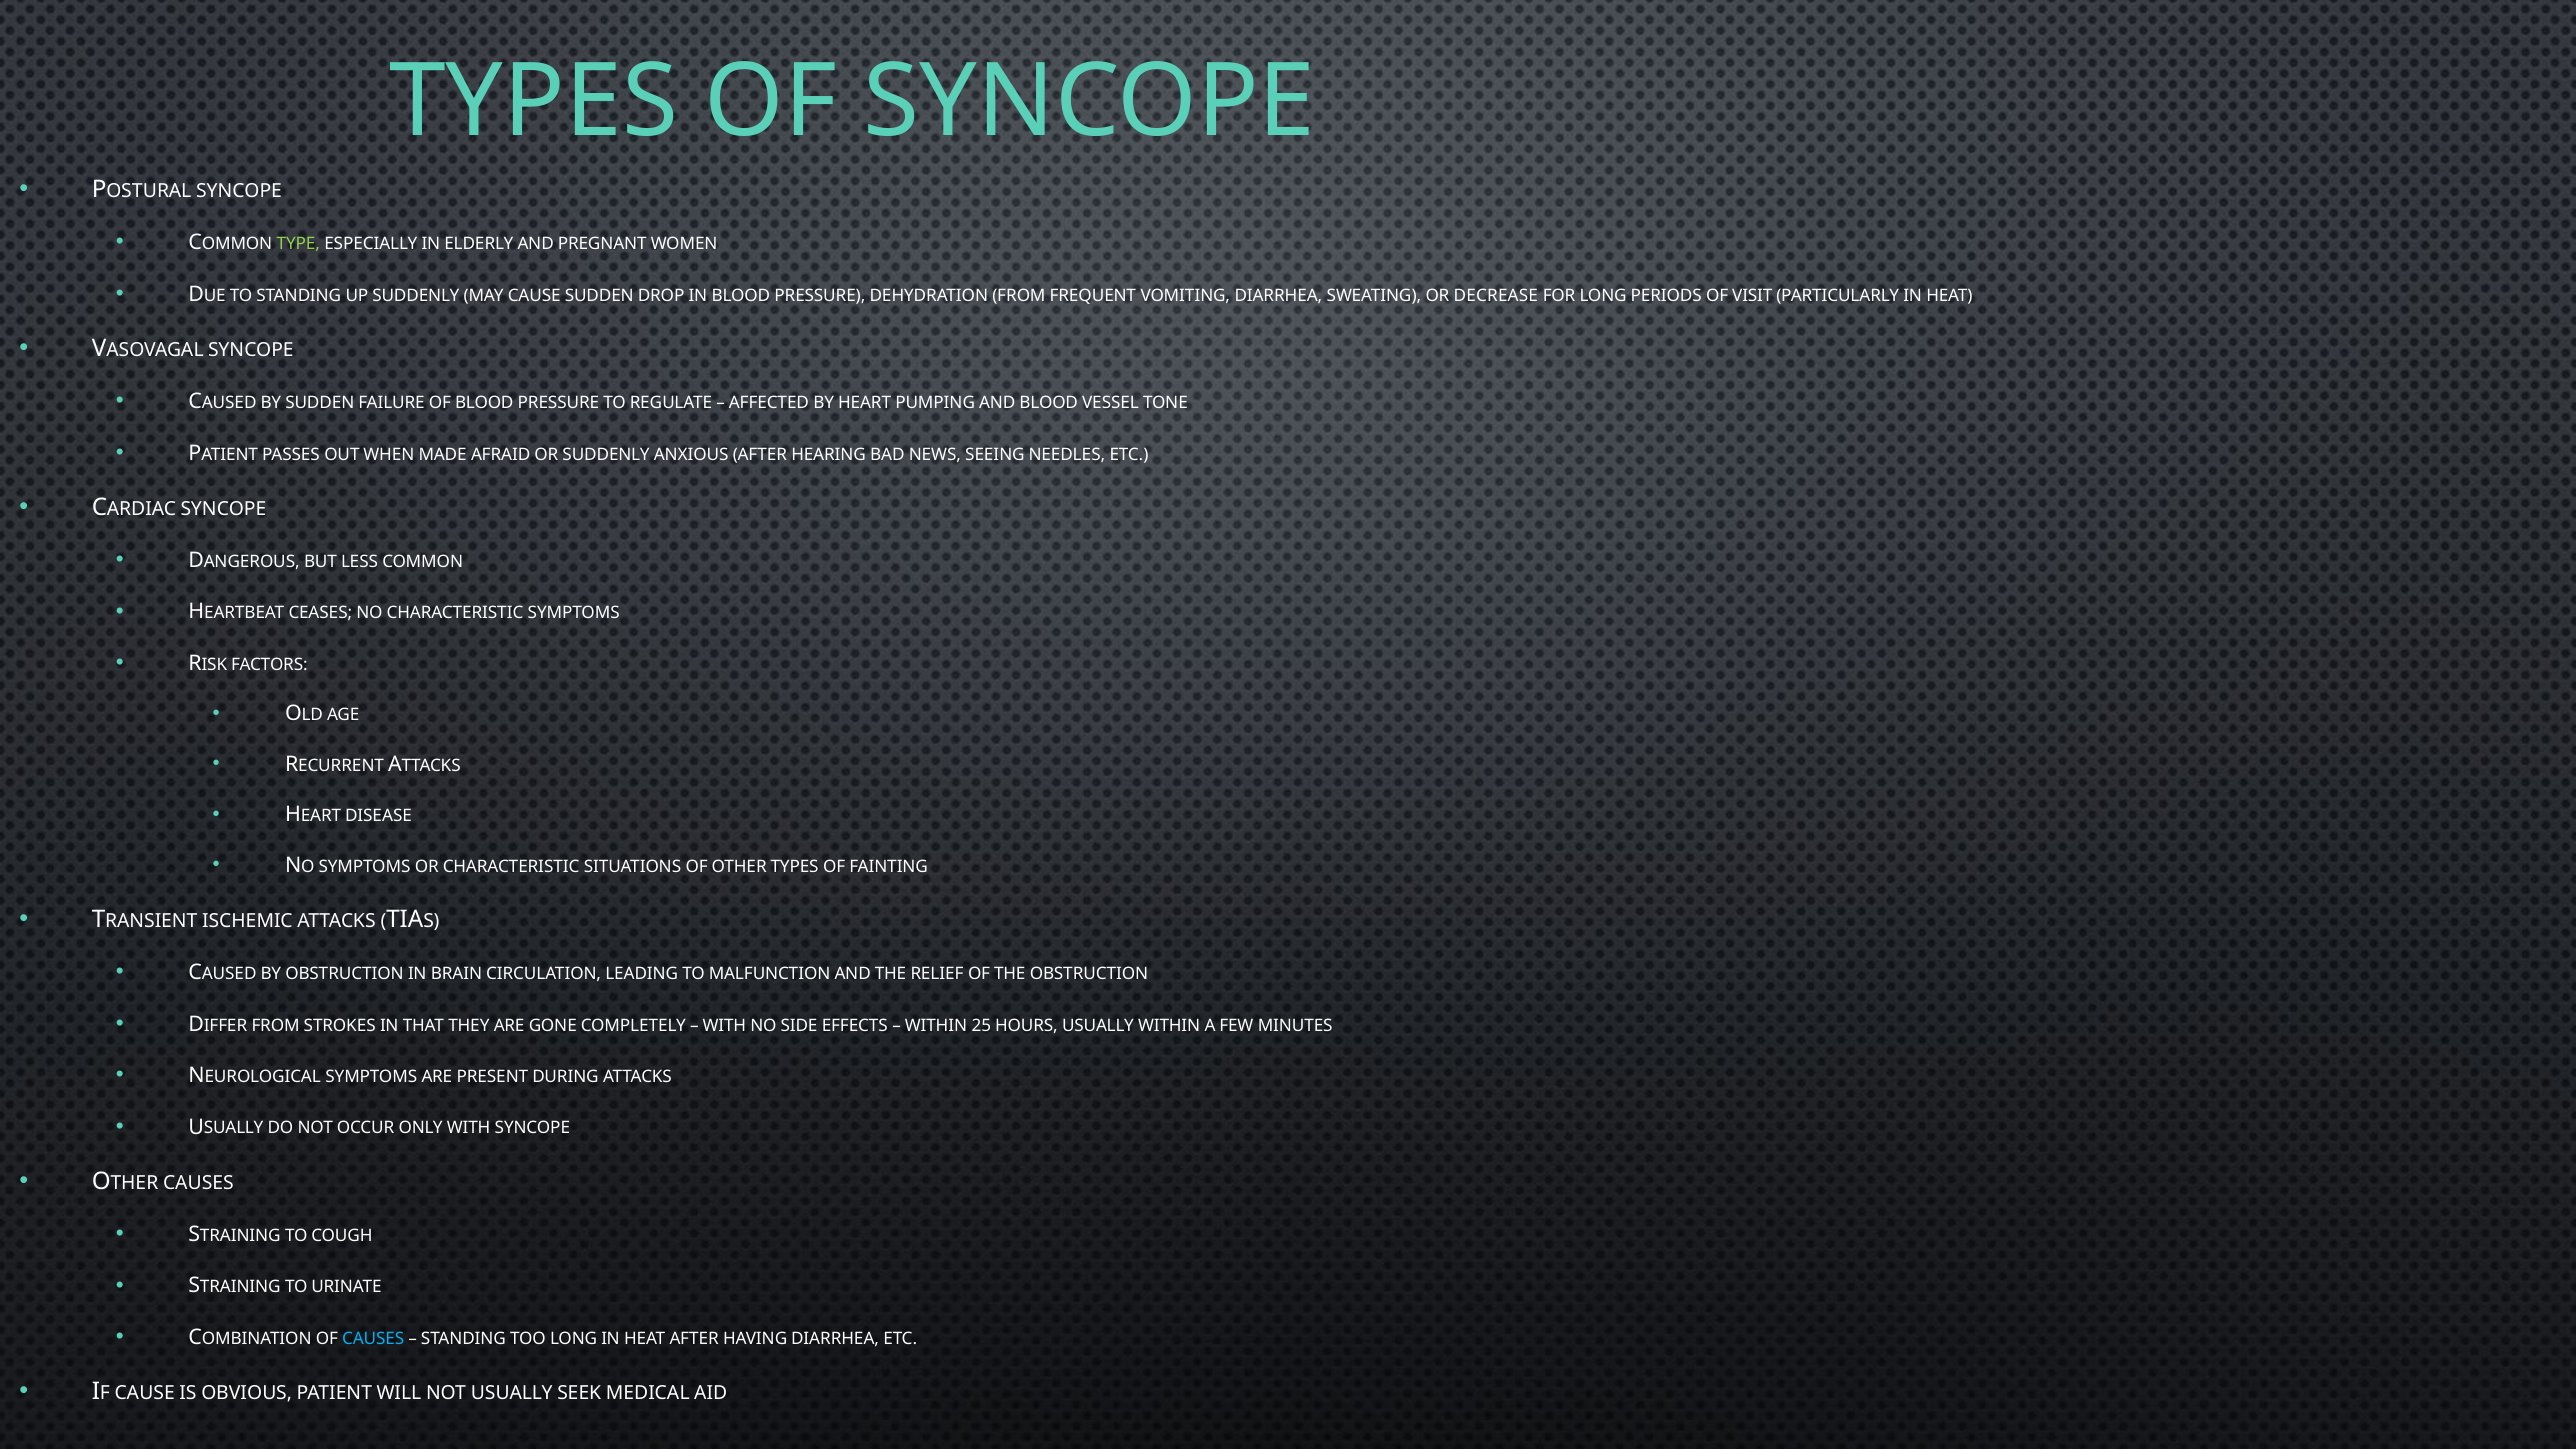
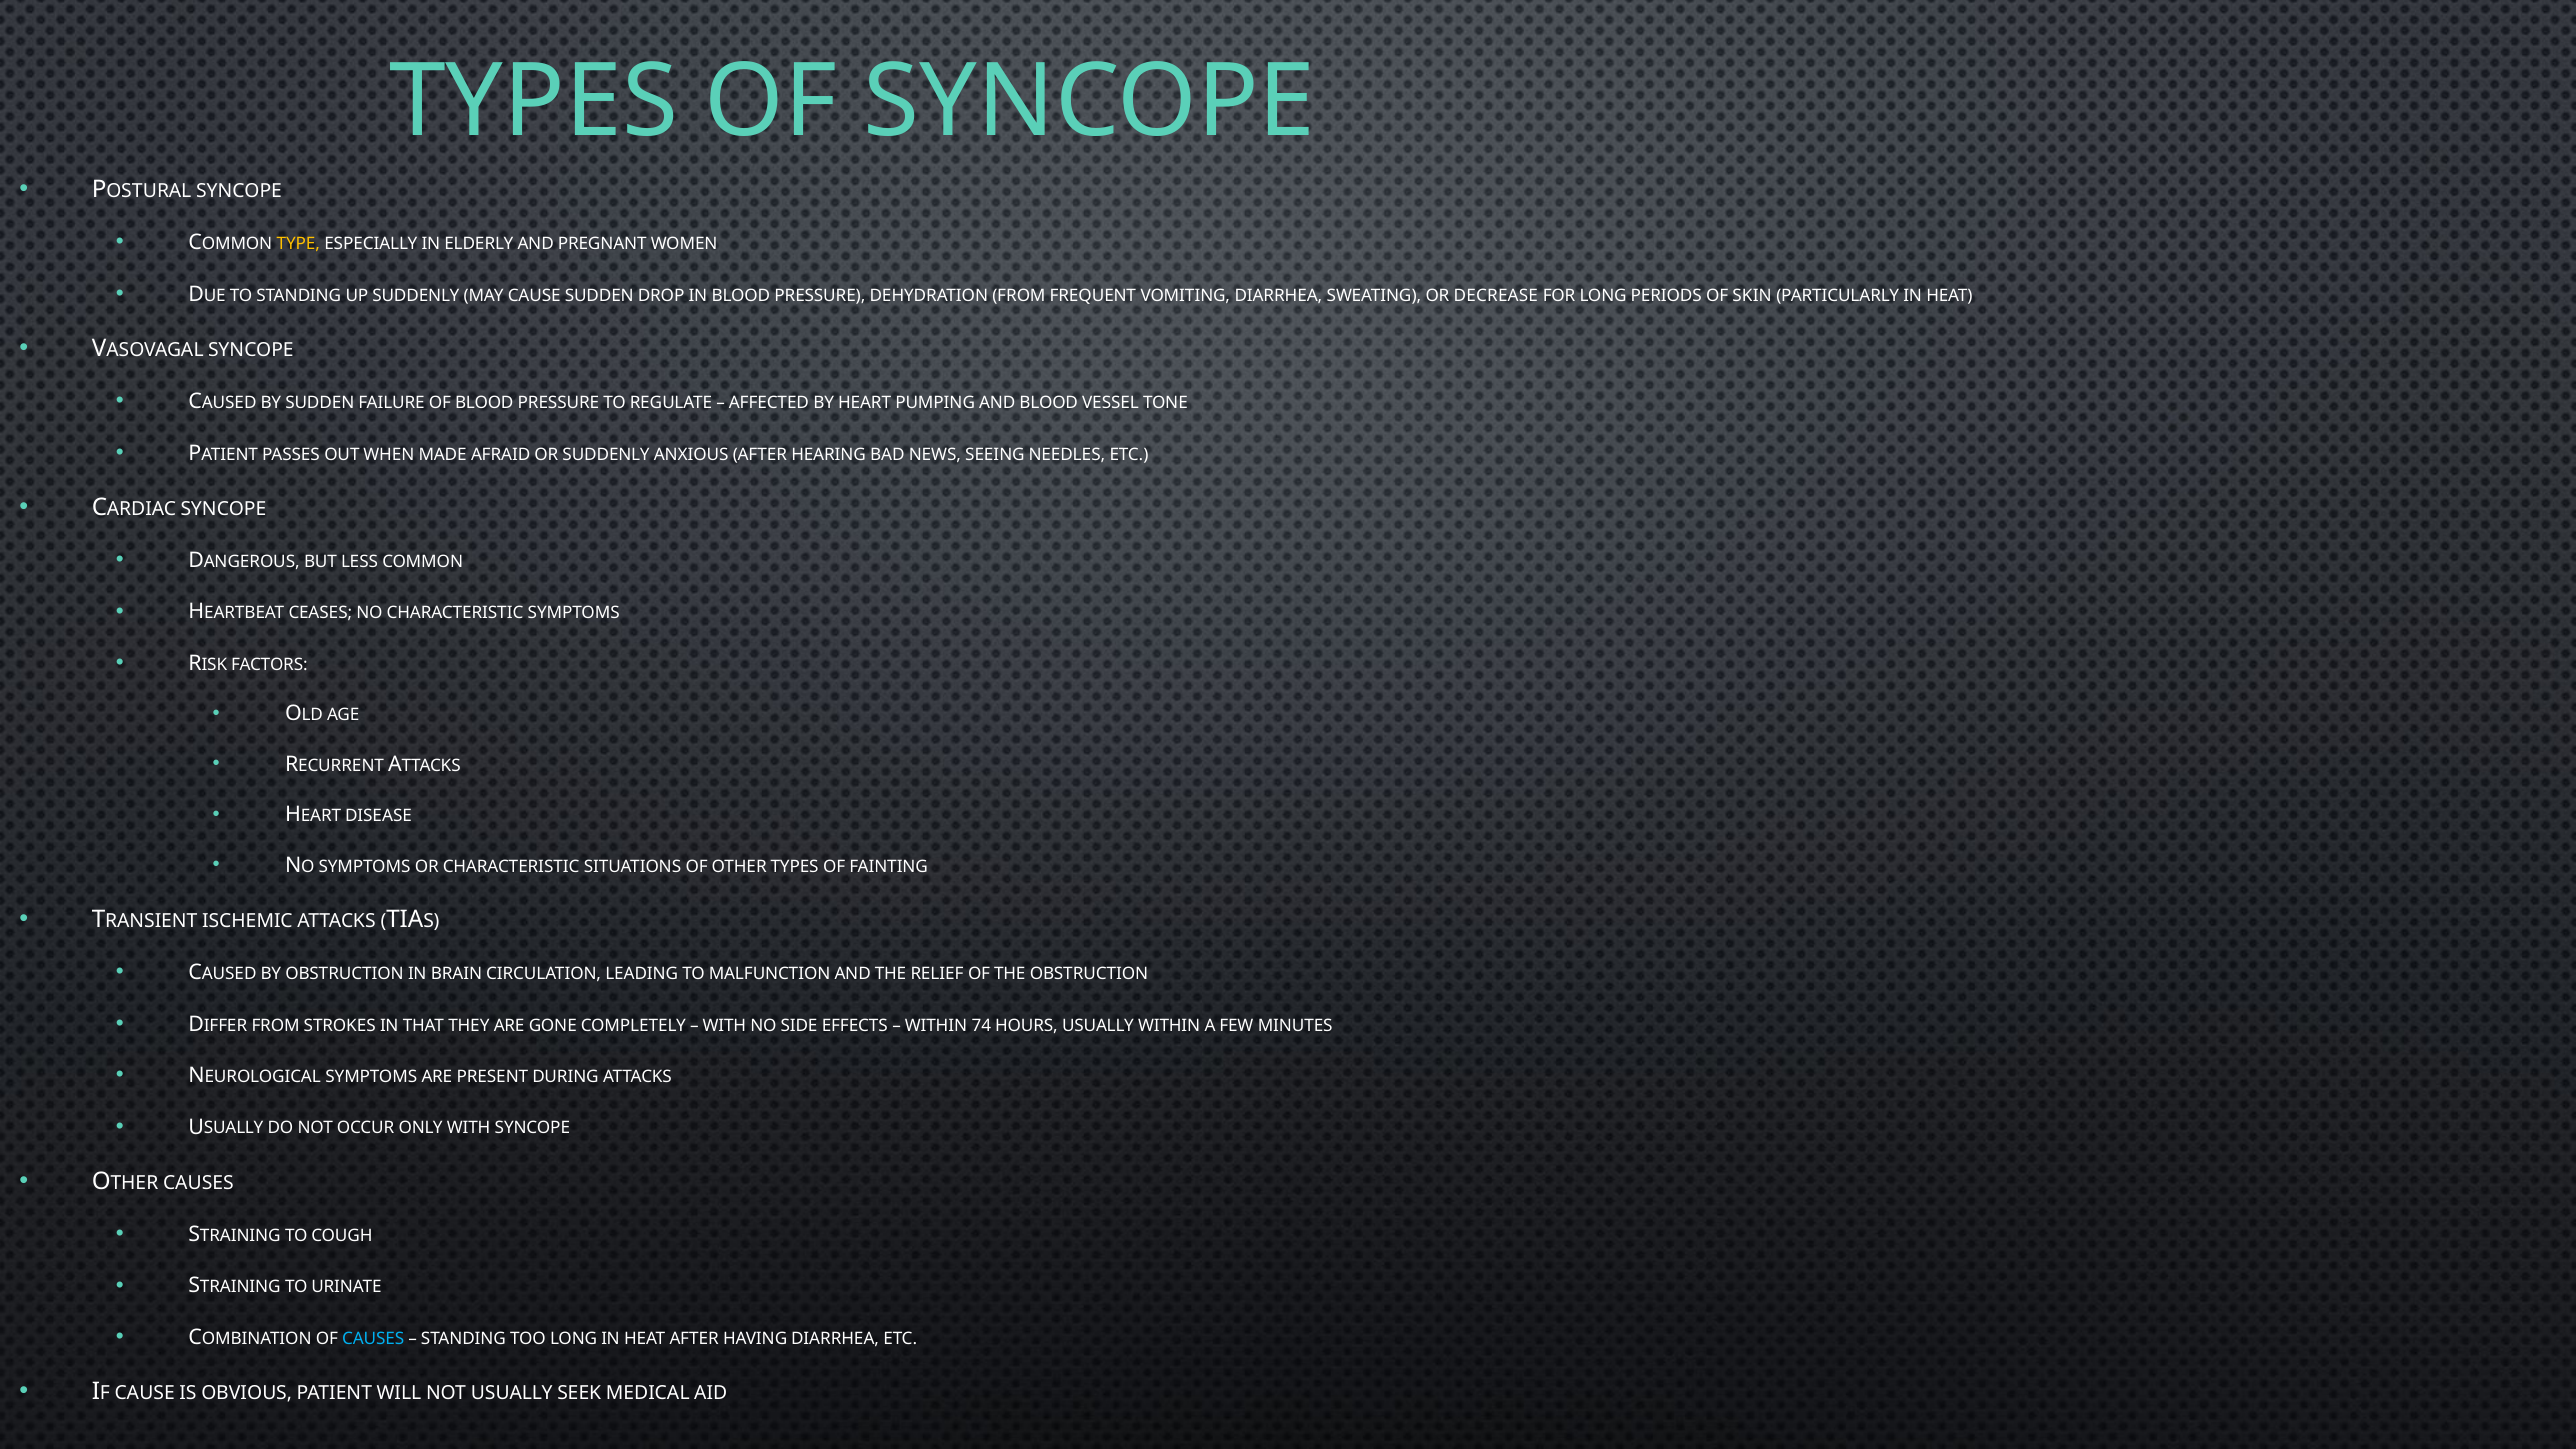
TYPE colour: light green -> yellow (298, 244)
VISIT: VISIT -> SKIN (1752, 295)
25: 25 -> 74 (981, 1025)
